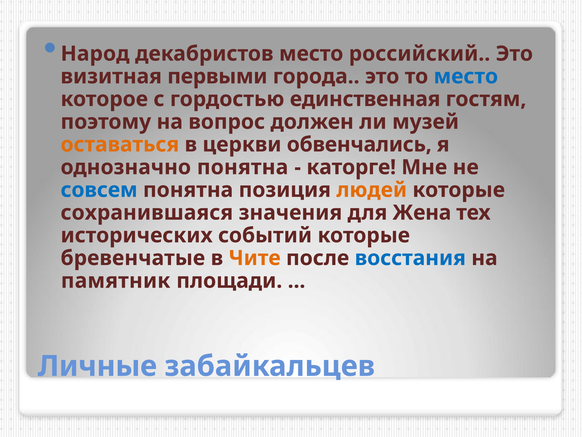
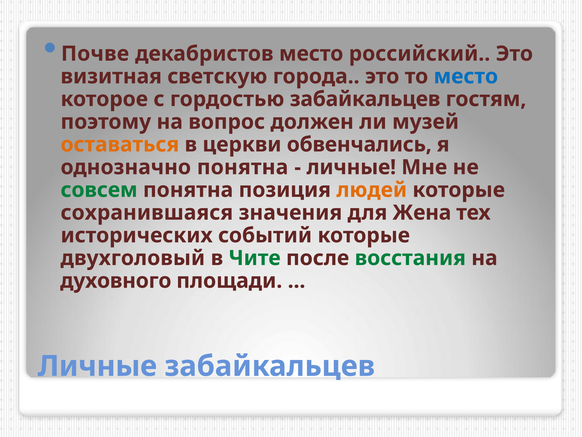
Народ: Народ -> Почве (95, 54)
первыми: первыми -> светскую (217, 76)
гордостью единственная: единственная -> забайкальцев (365, 99)
каторге: каторге -> личные (351, 167)
совсем colour: blue -> green (99, 190)
бревенчатые: бревенчатые -> двухголовый (133, 258)
Чите colour: orange -> green (255, 258)
восстания colour: blue -> green (410, 258)
памятник: памятник -> духовного (116, 280)
